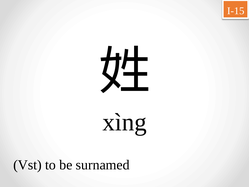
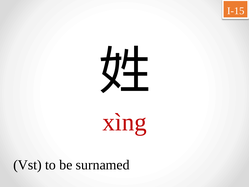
xìng colour: black -> red (125, 122)
